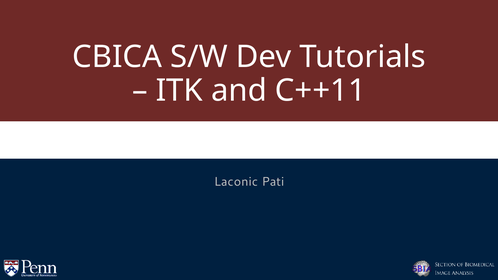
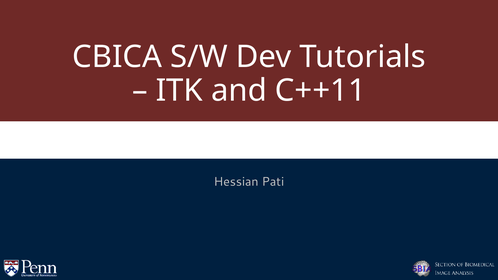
Laconic: Laconic -> Hessian (236, 182)
